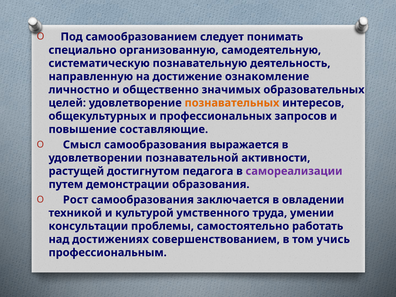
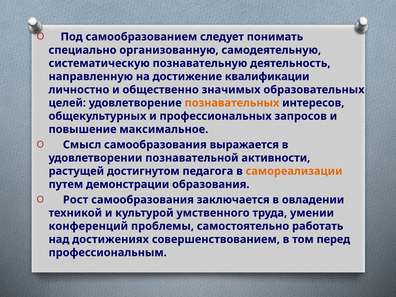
ознакомление: ознакомление -> квалификации (267, 77)
составляющие: составляющие -> максимальное (164, 129)
самореализации colour: purple -> orange (294, 171)
консультации: консультации -> конференций (88, 226)
учись: учись -> перед (333, 239)
